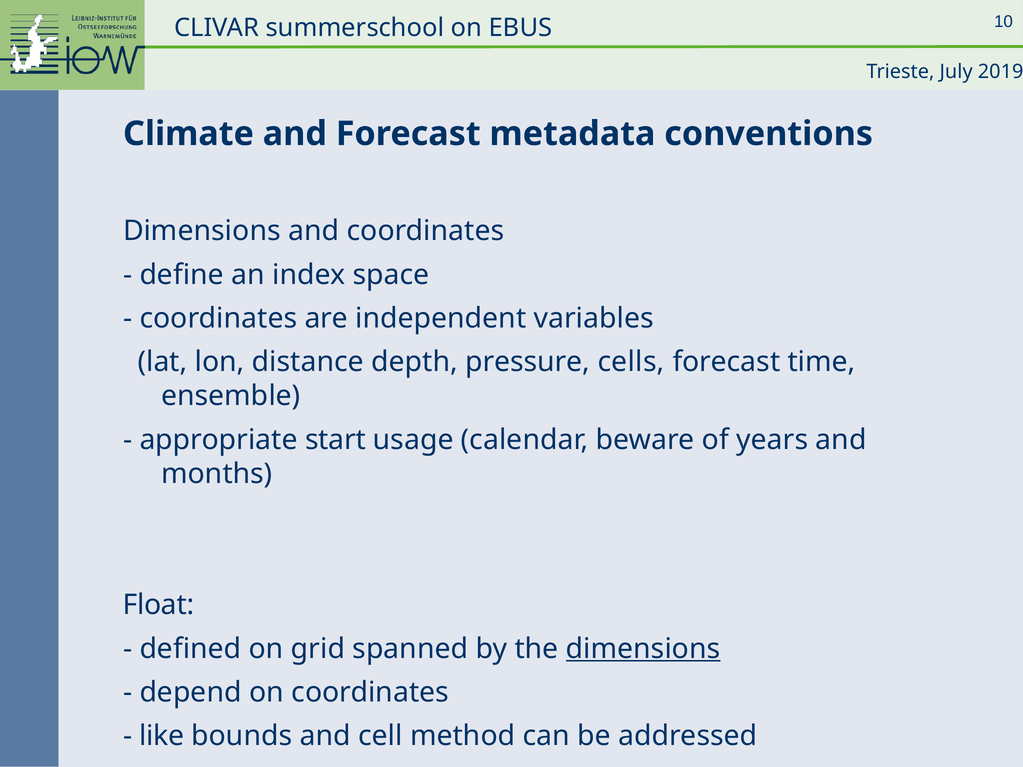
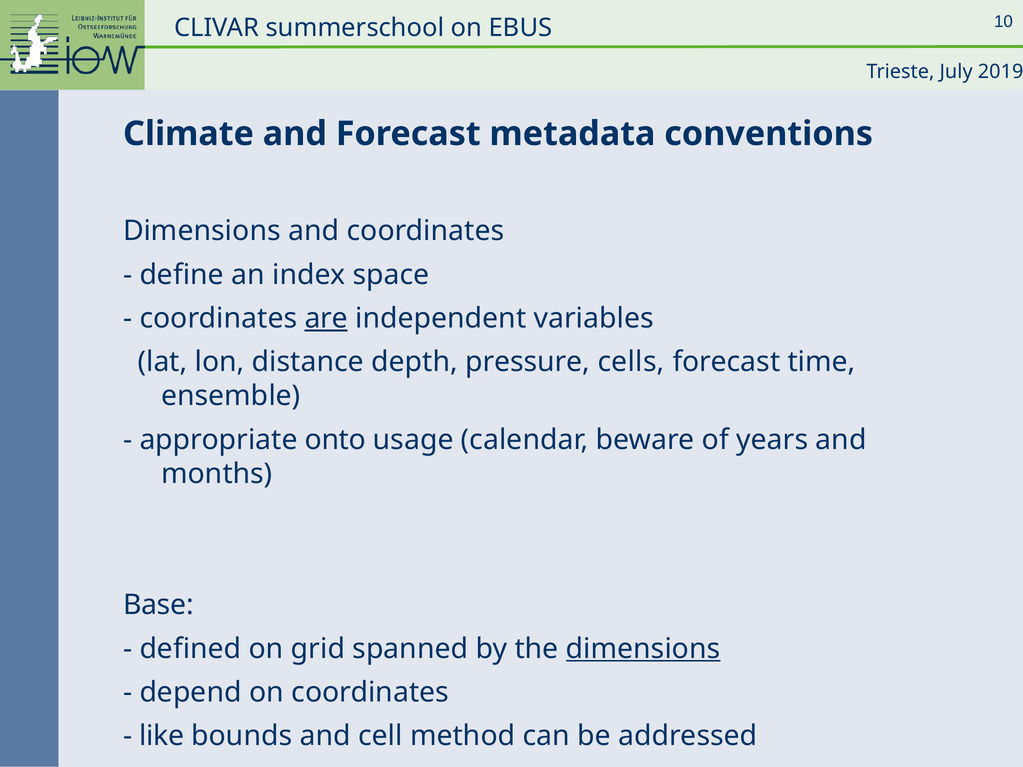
are underline: none -> present (326, 318)
start: start -> onto (335, 440)
Float: Float -> Base (158, 605)
